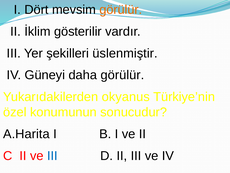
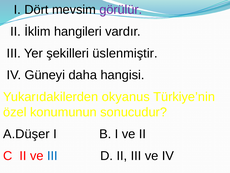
görülür colour: orange -> purple (121, 10)
gösterilir: gösterilir -> hangileri (78, 31)
daha görülür: görülür -> hangisi (122, 75)
A.Harita: A.Harita -> A.Düşer (26, 134)
